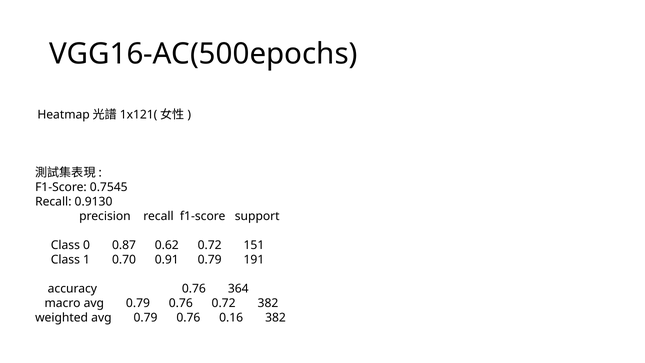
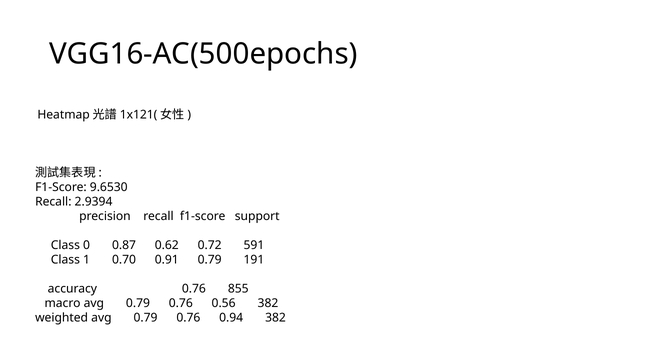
0.7545: 0.7545 -> 9.6530 (109, 187)
0.9130: 0.9130 -> 2.9394 (94, 202)
151: 151 -> 591 (254, 245)
364: 364 -> 855 (238, 289)
0.76 0.72: 0.72 -> 0.56 (224, 303)
0.16: 0.16 -> 0.94 (231, 318)
